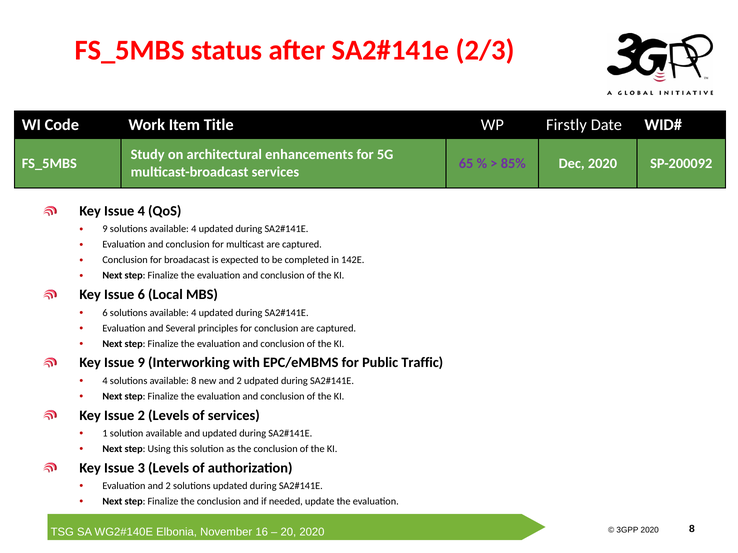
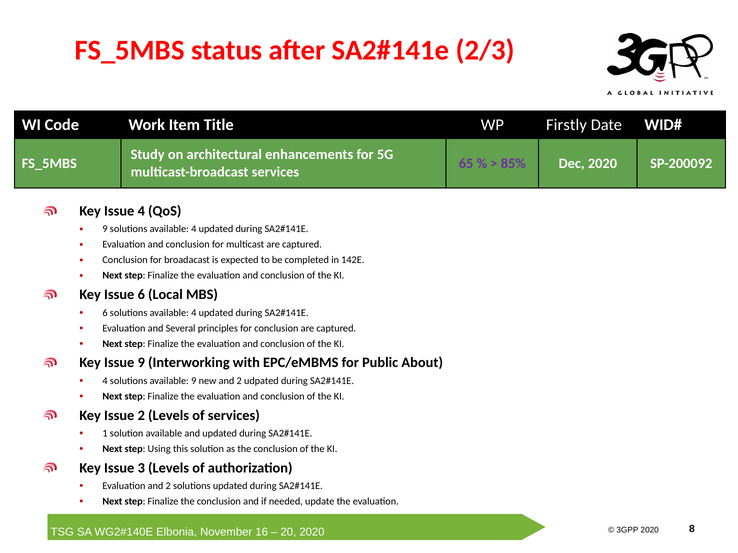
Traffic: Traffic -> About (422, 363)
available 8: 8 -> 9 (194, 381)
